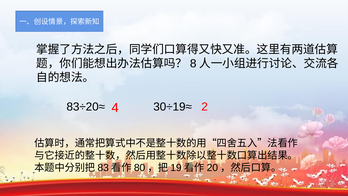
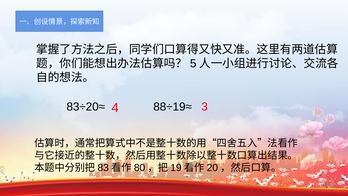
8: 8 -> 5 (193, 64)
30÷19≈: 30÷19≈ -> 88÷19≈ (173, 107)
2: 2 -> 3 (205, 107)
